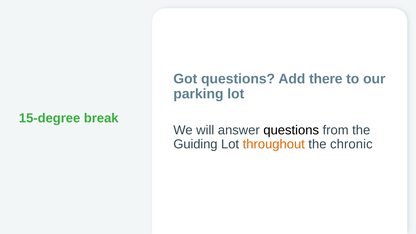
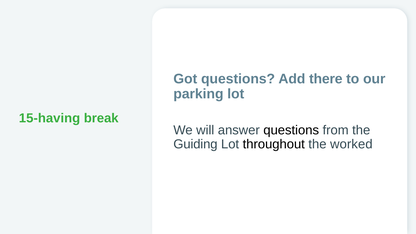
15-degree: 15-degree -> 15-having (50, 118)
throughout colour: orange -> black (274, 144)
chronic: chronic -> worked (351, 144)
